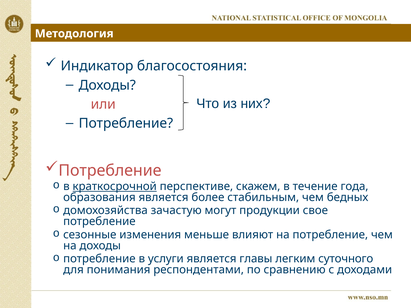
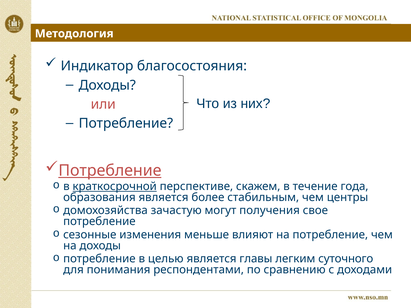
Потребление underline: none -> present (110, 171)
бедных: бедных -> центры (348, 197)
продукции: продукции -> получения (270, 211)
услуги: услуги -> целью (166, 259)
